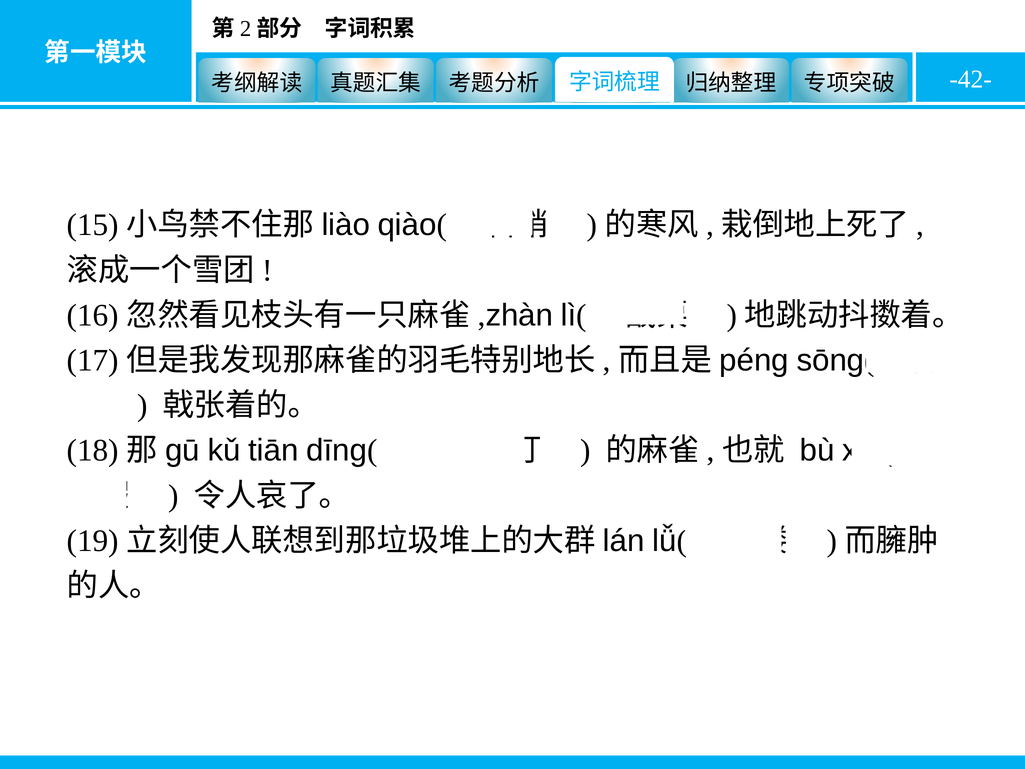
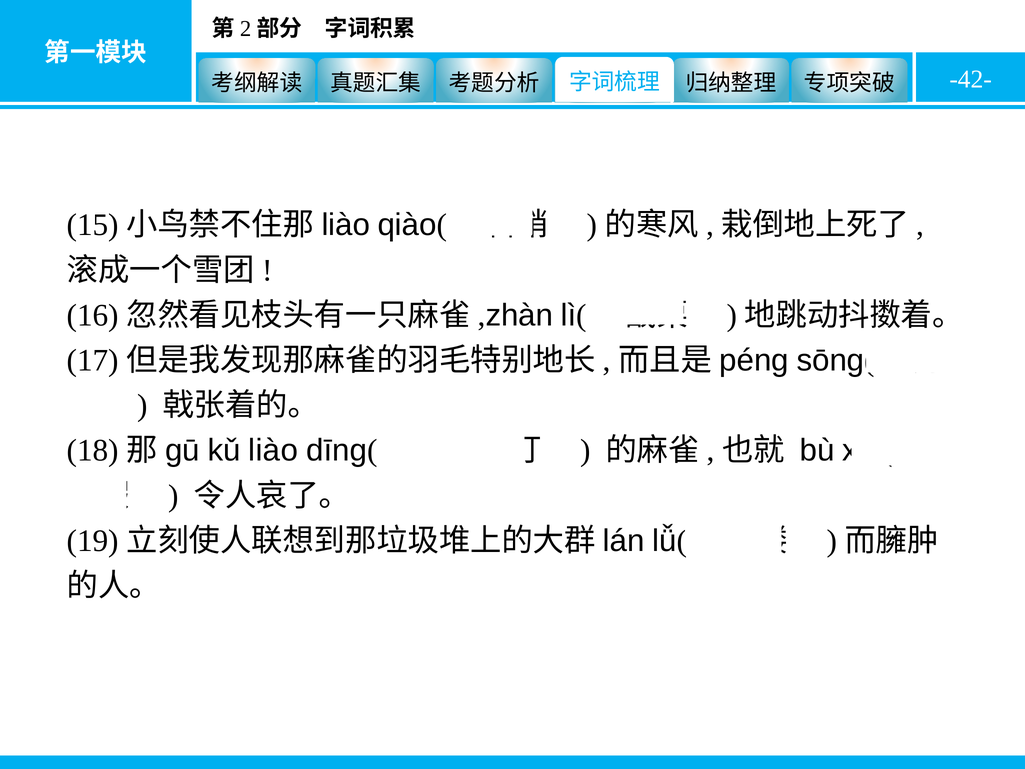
tiān: tiān -> liào (273, 450)
